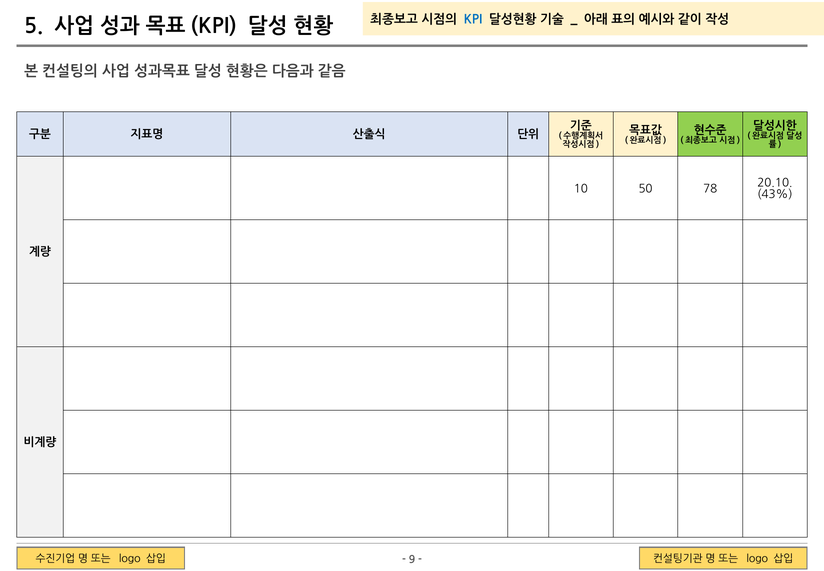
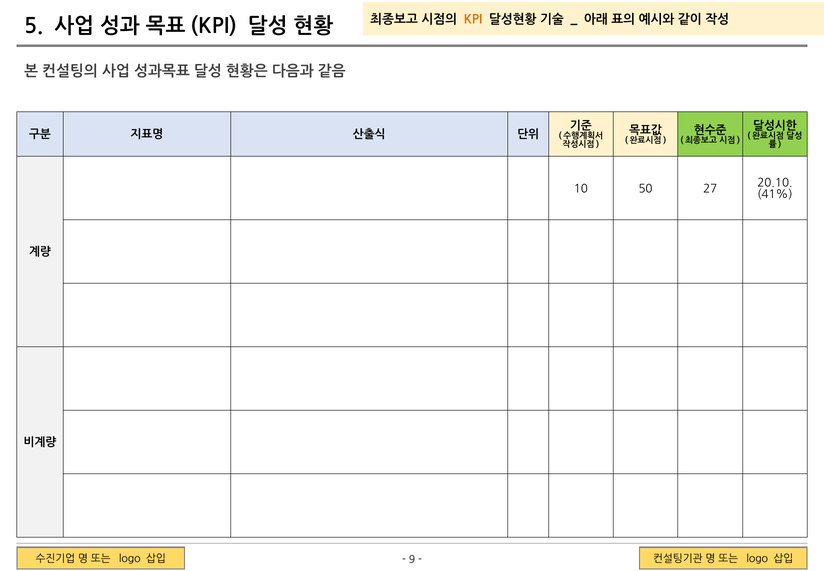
KPI colour: blue -> orange (473, 20)
78: 78 -> 27 (710, 189)
43%: 43% -> 41% (775, 194)
